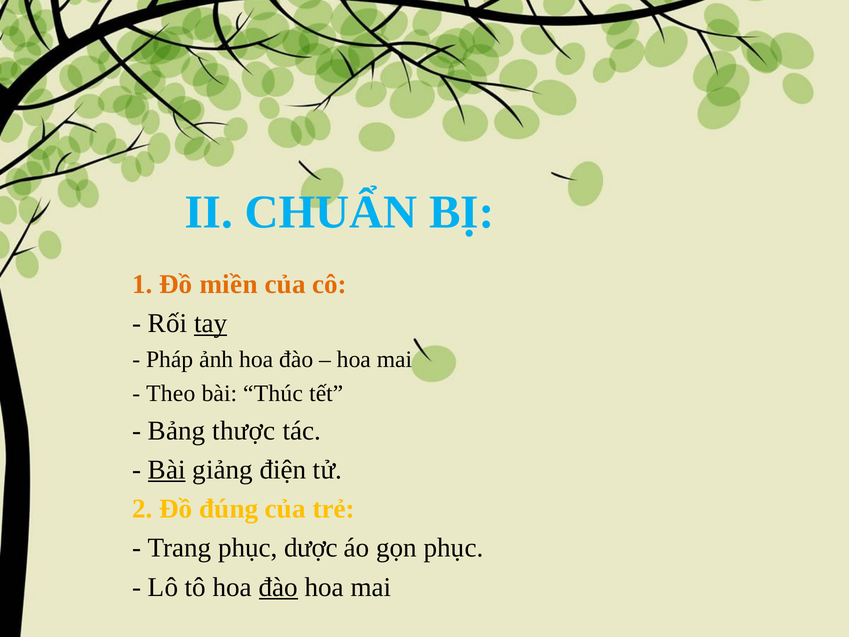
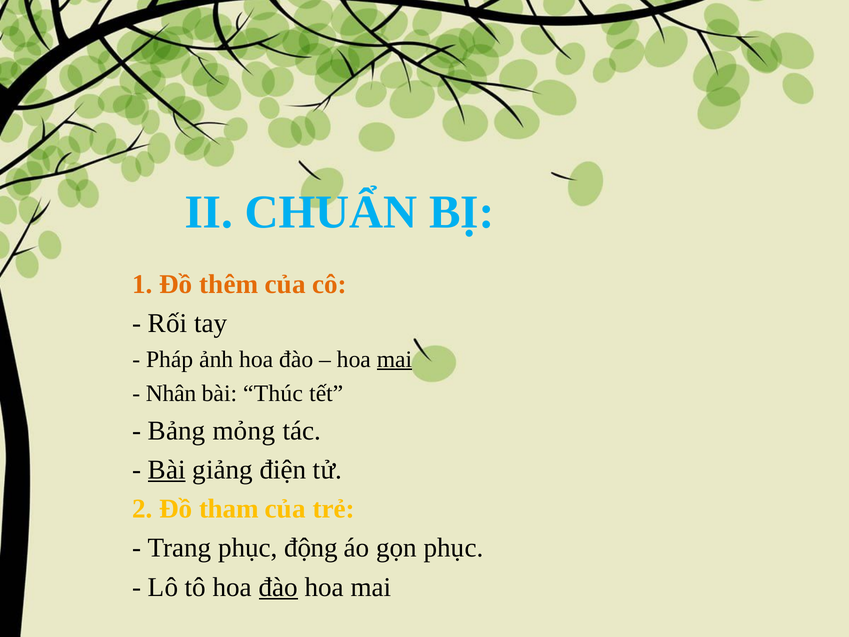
miền: miền -> thêm (229, 284)
tay underline: present -> none (211, 323)
mai underline: none -> present (394, 359)
Theo: Theo -> Nhân (171, 393)
thược: thược -> mỏng (244, 430)
đúng: đúng -> tham (229, 509)
dược: dược -> động (311, 548)
